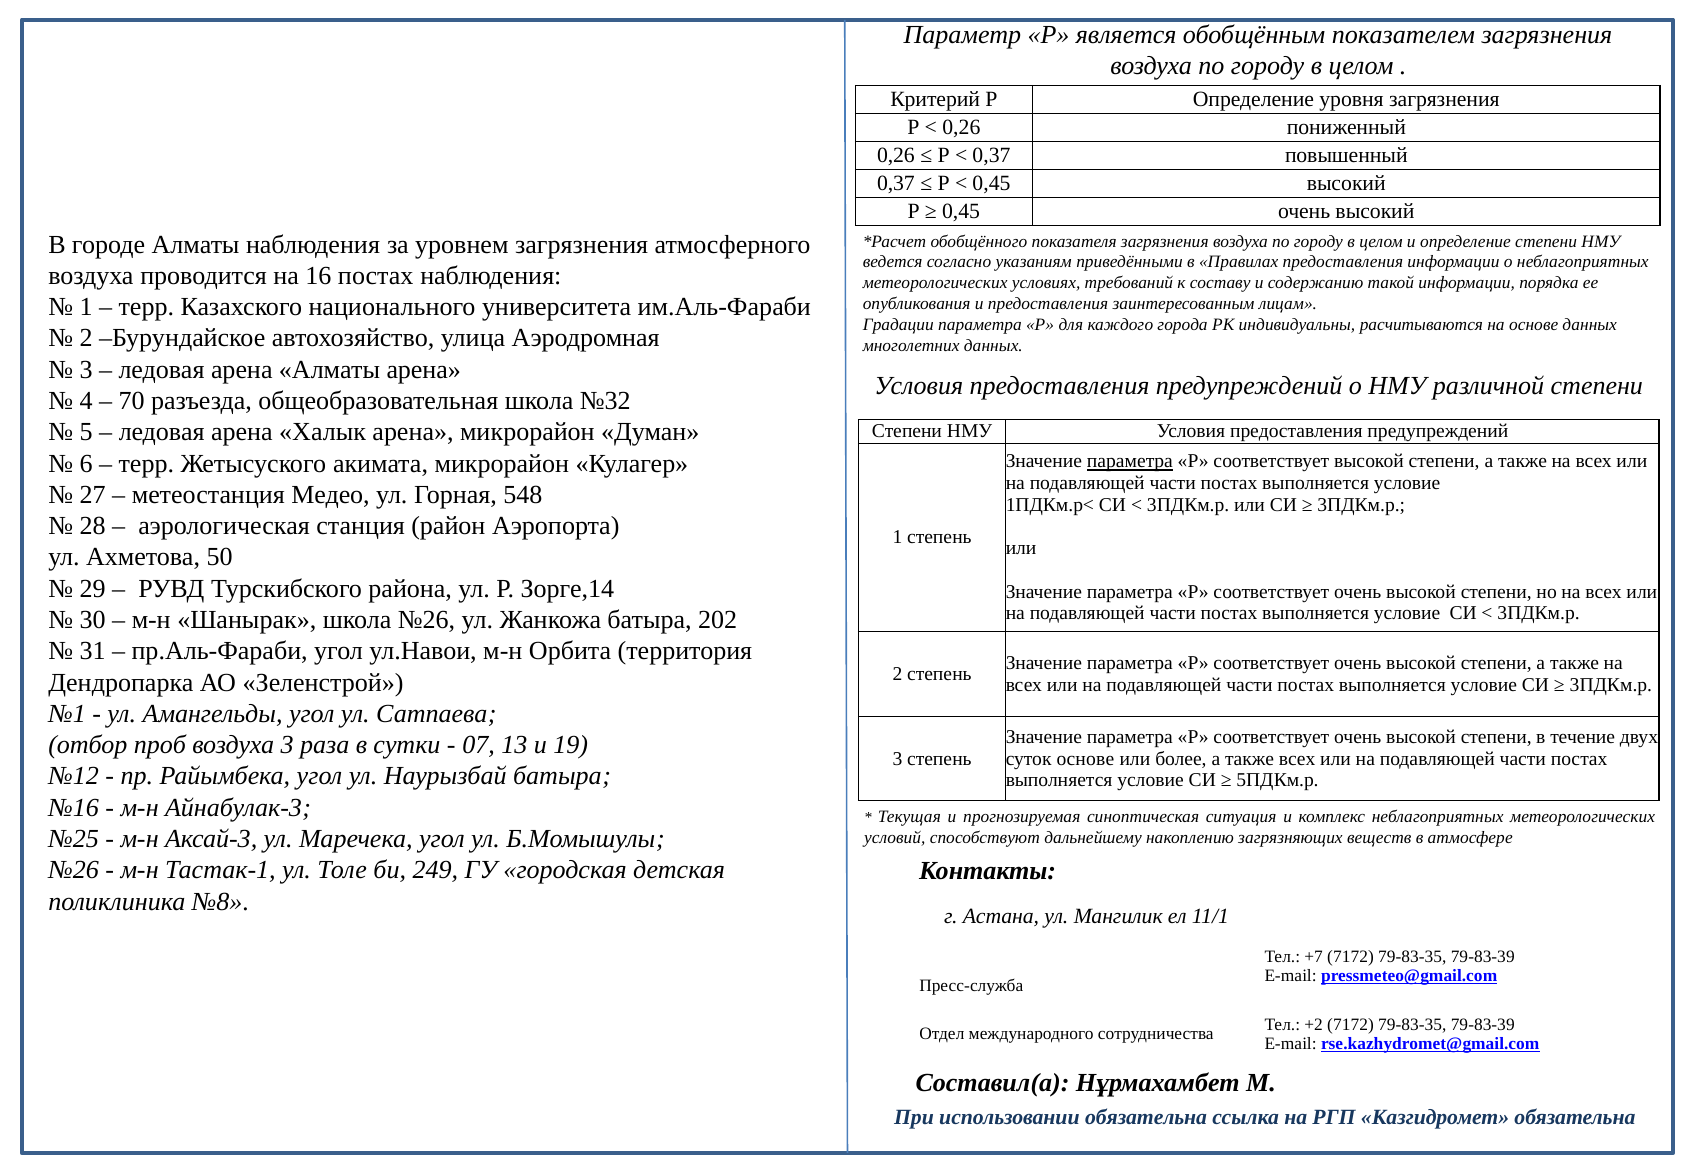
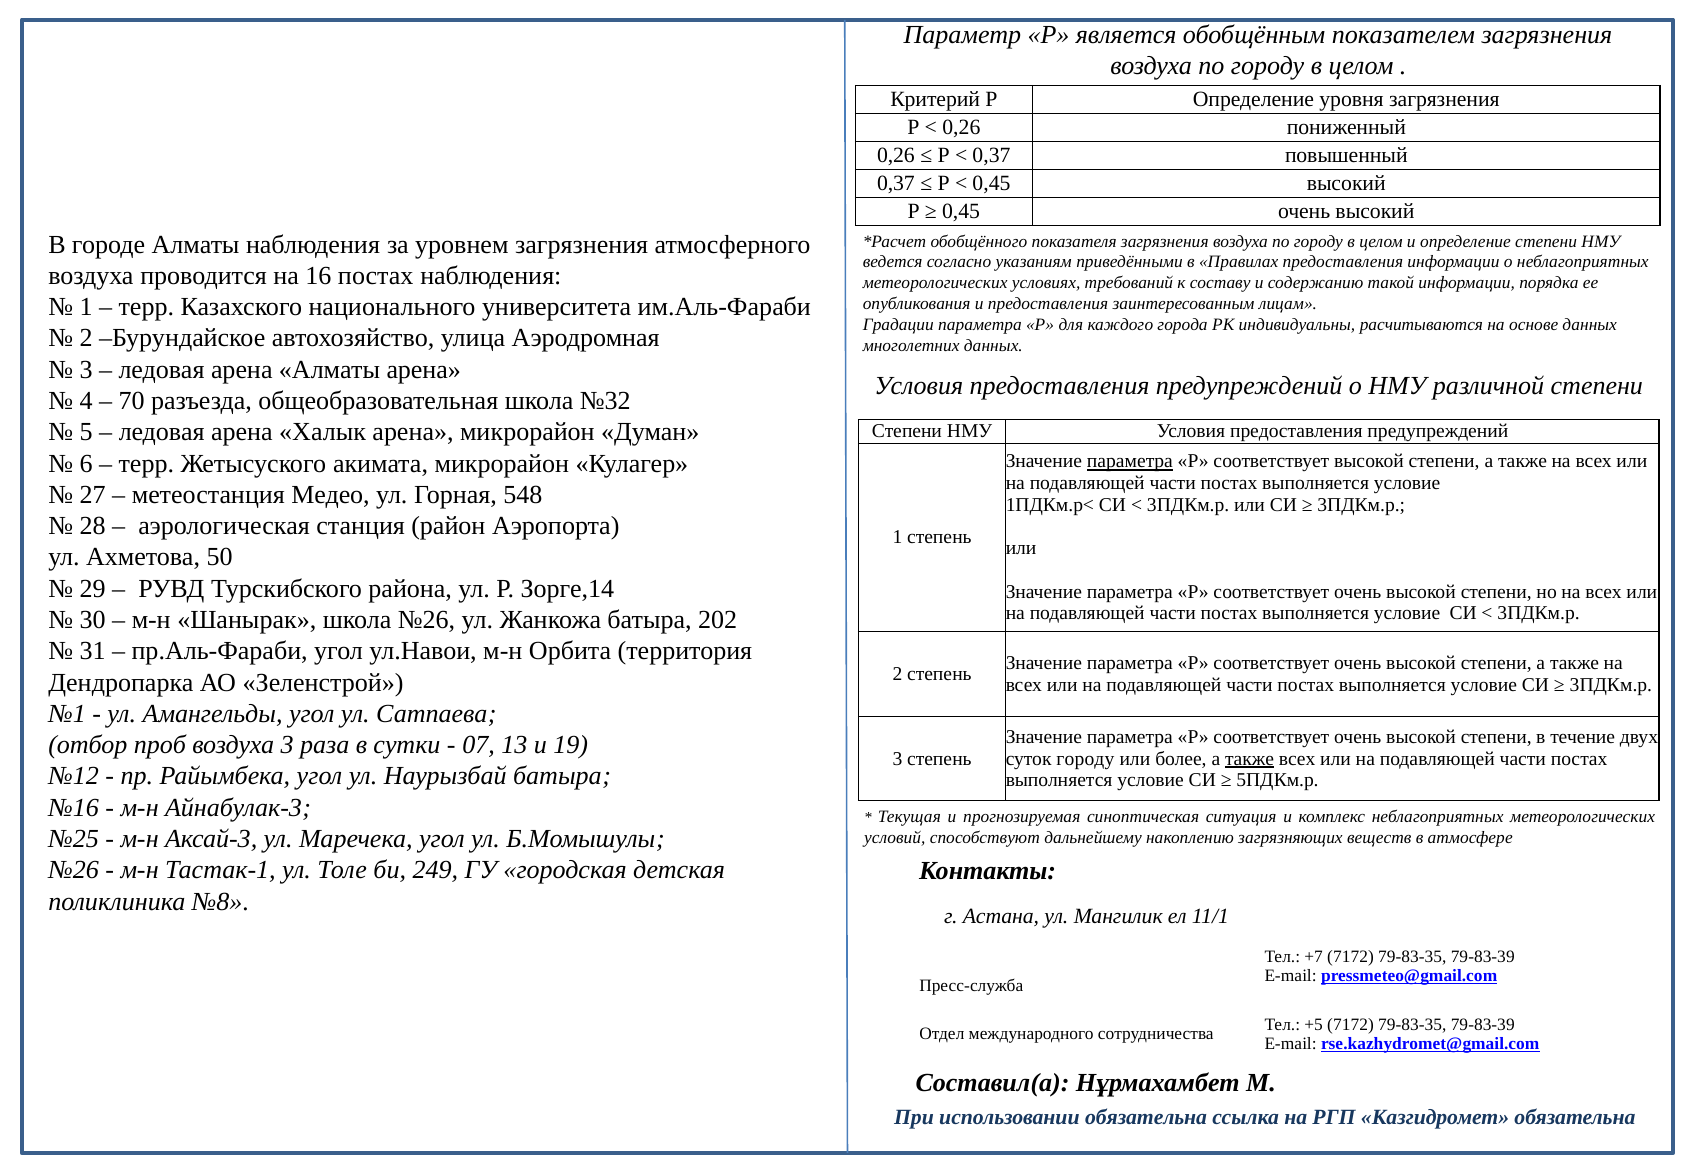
суток основе: основе -> городу (1085, 759)
также underline: none -> present (1250, 759)
+2: +2 -> +5 (1314, 1025)
